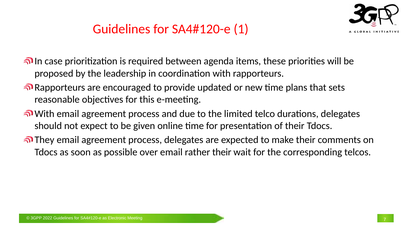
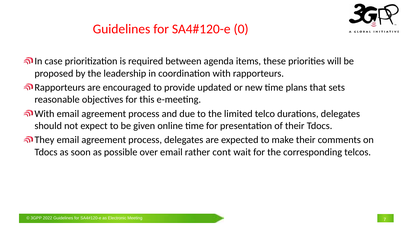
1: 1 -> 0 (241, 29)
rather their: their -> cont (222, 152)
